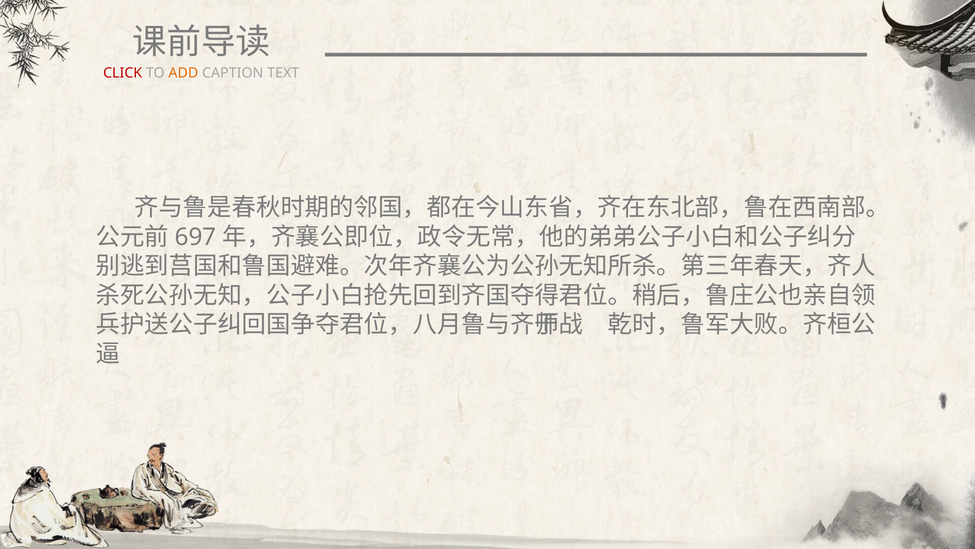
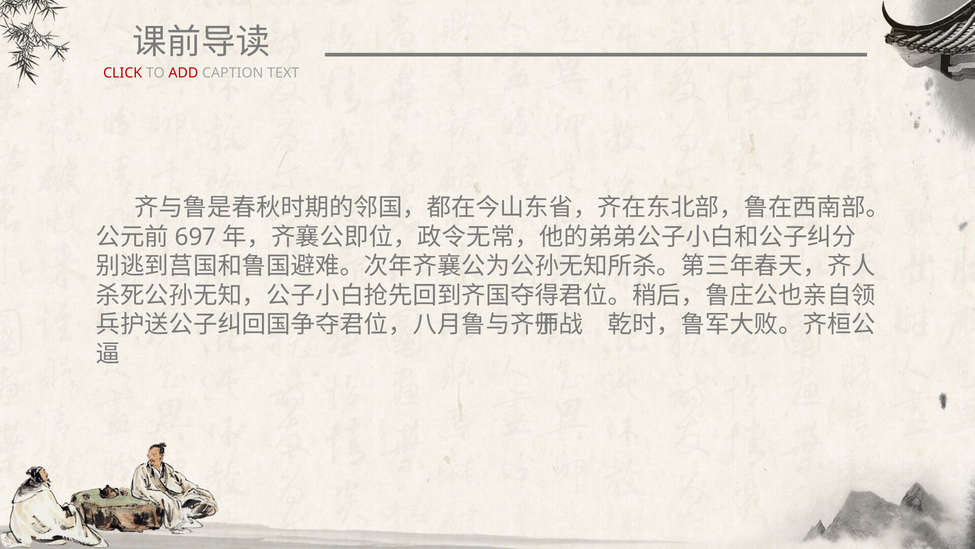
ADD colour: orange -> red (183, 73)
